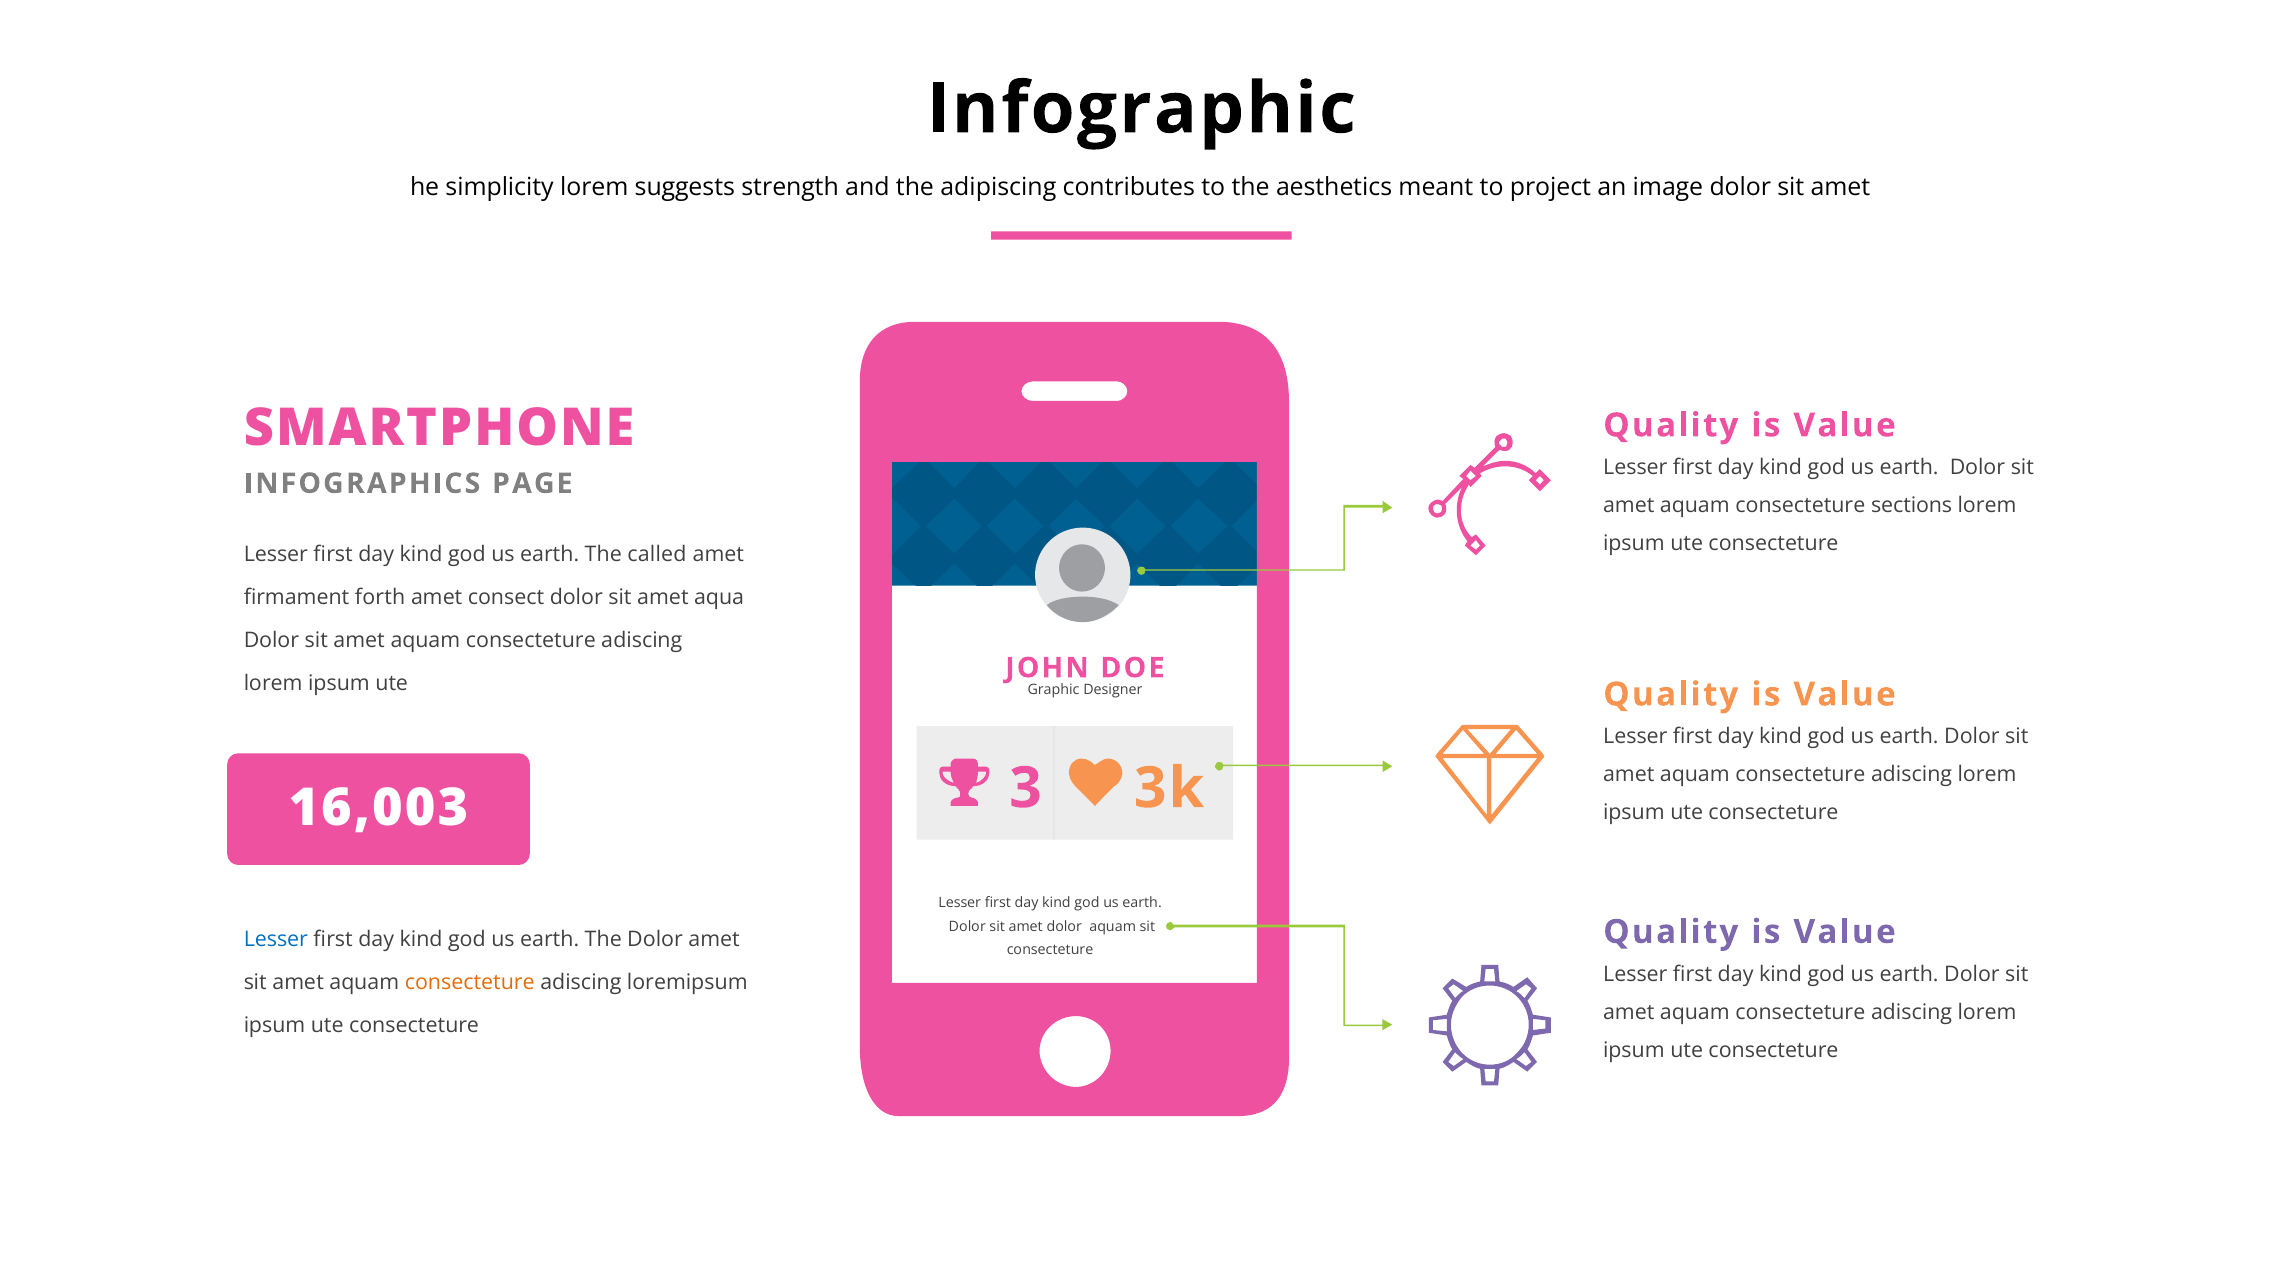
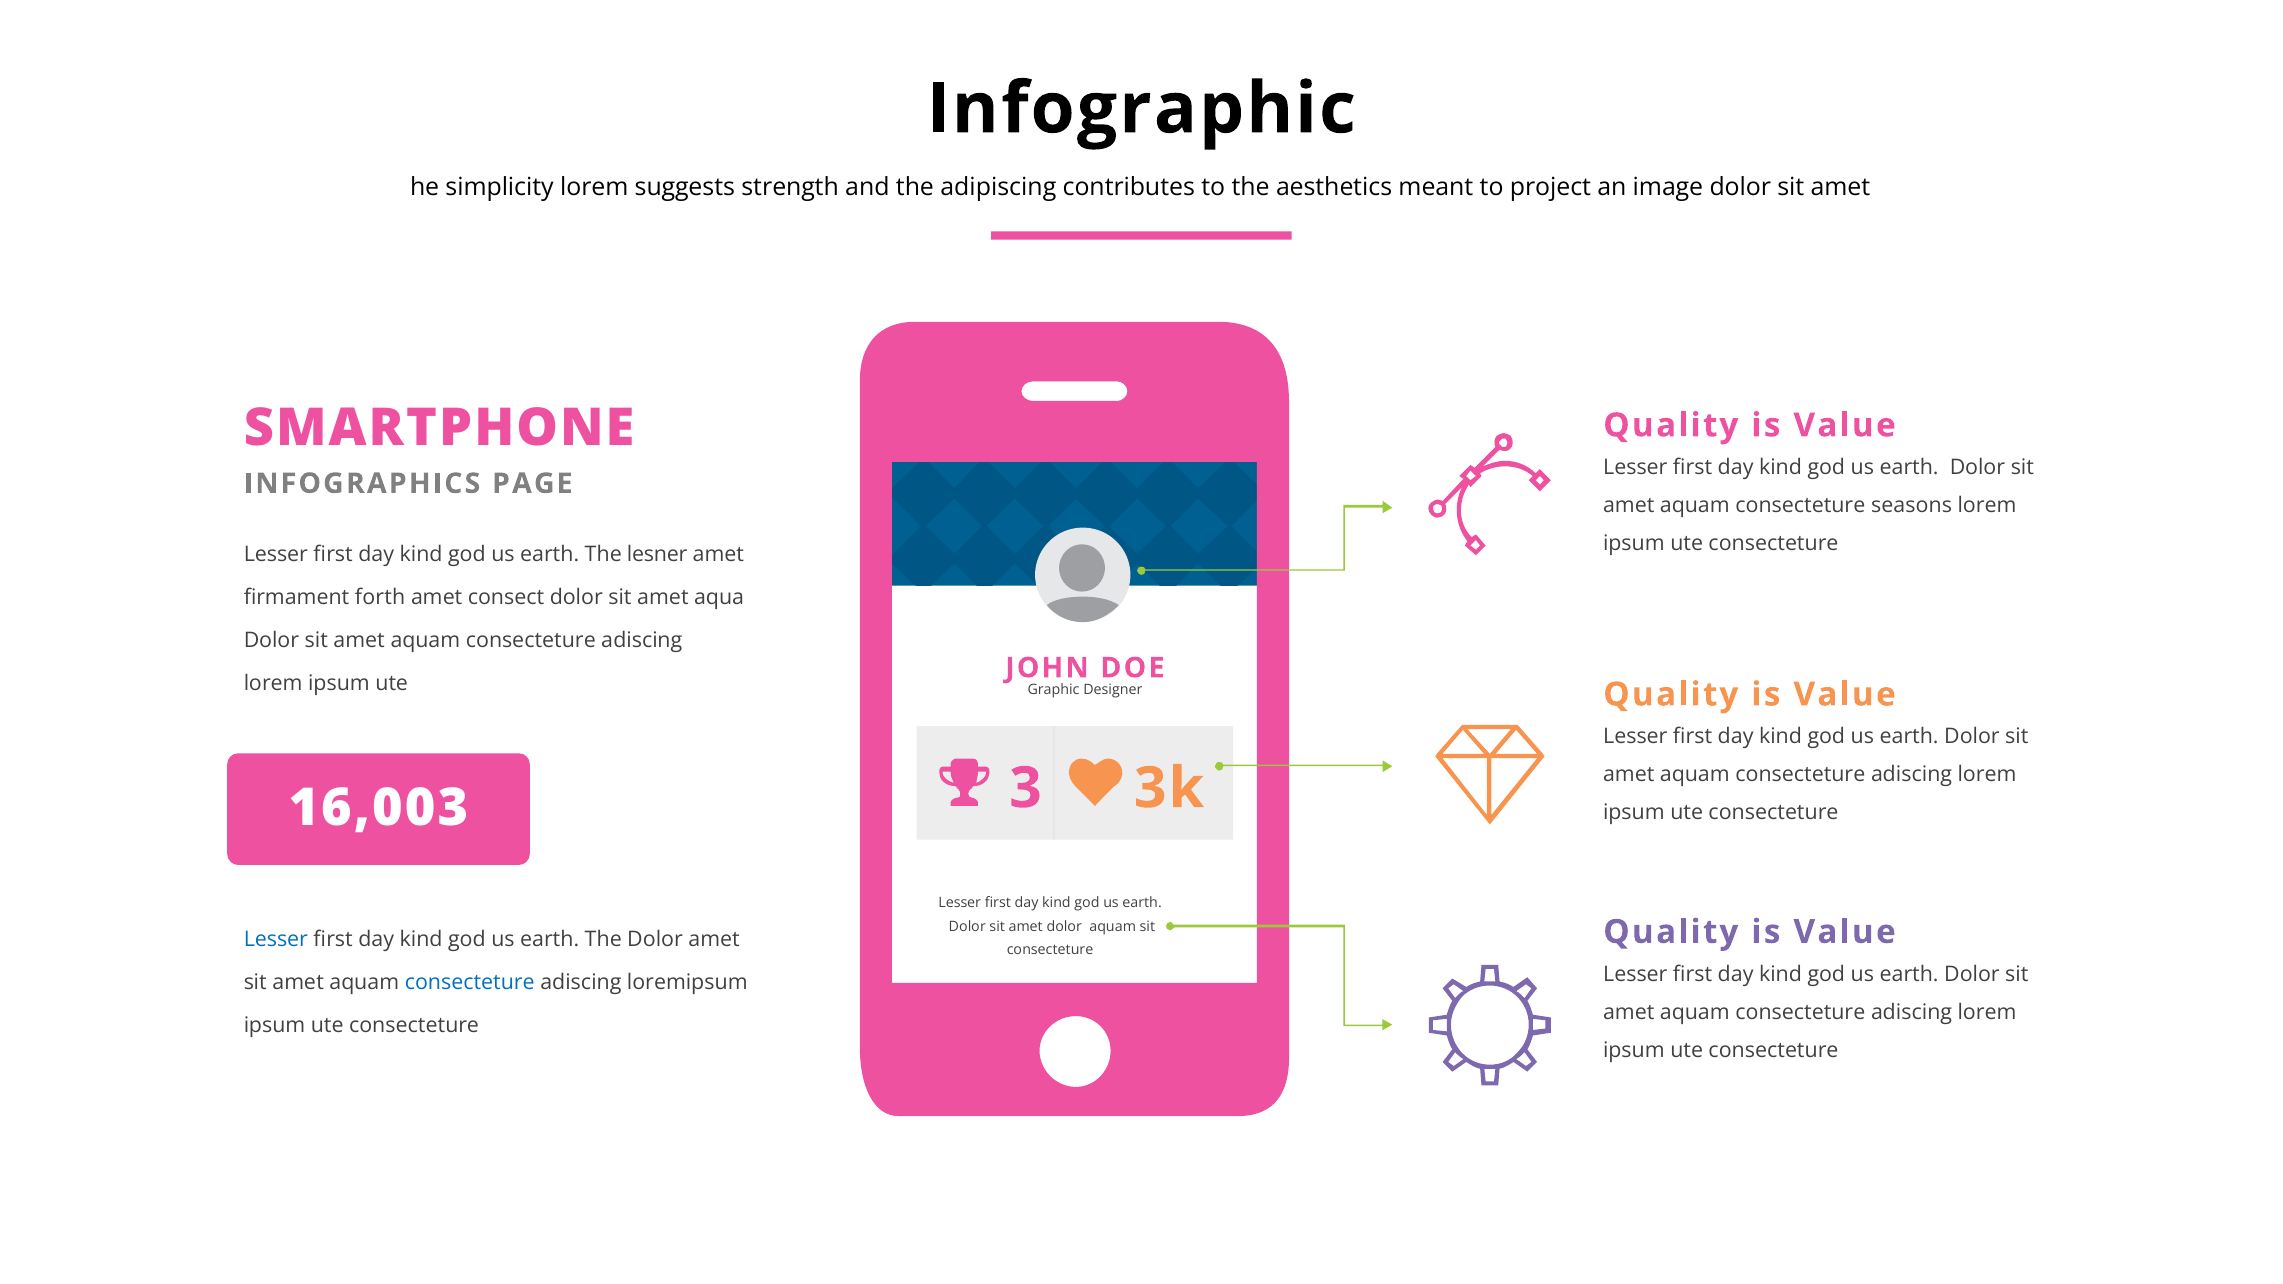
sections: sections -> seasons (1912, 506)
called: called -> lesner (657, 555)
consecteture colour: orange -> blue (470, 982)
